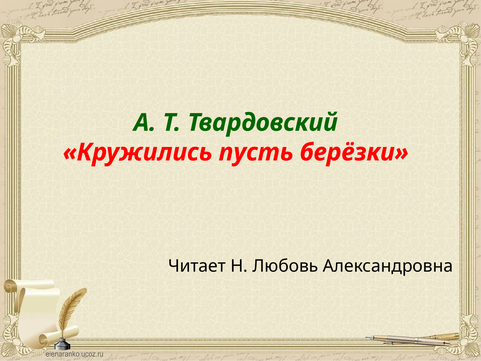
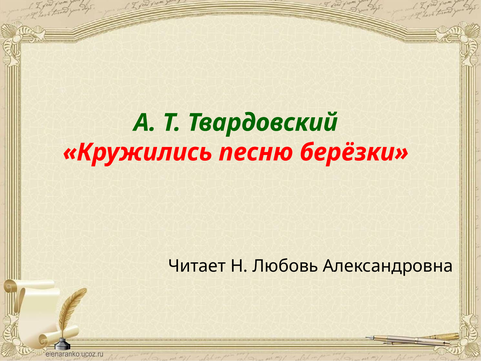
пусть: пусть -> песню (256, 152)
